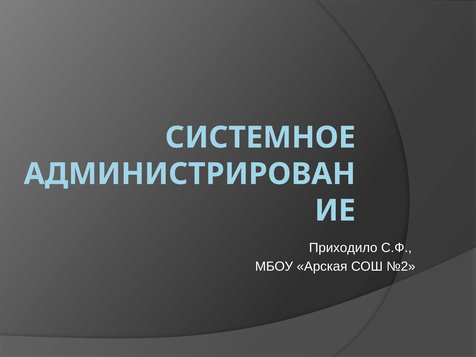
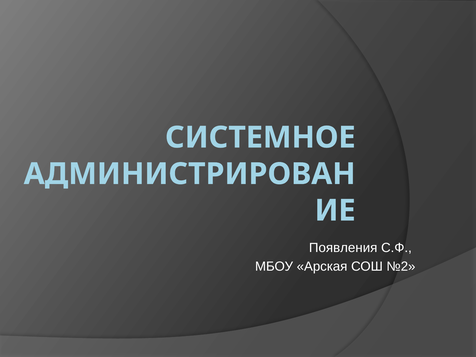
Приходило: Приходило -> Появления (343, 248)
